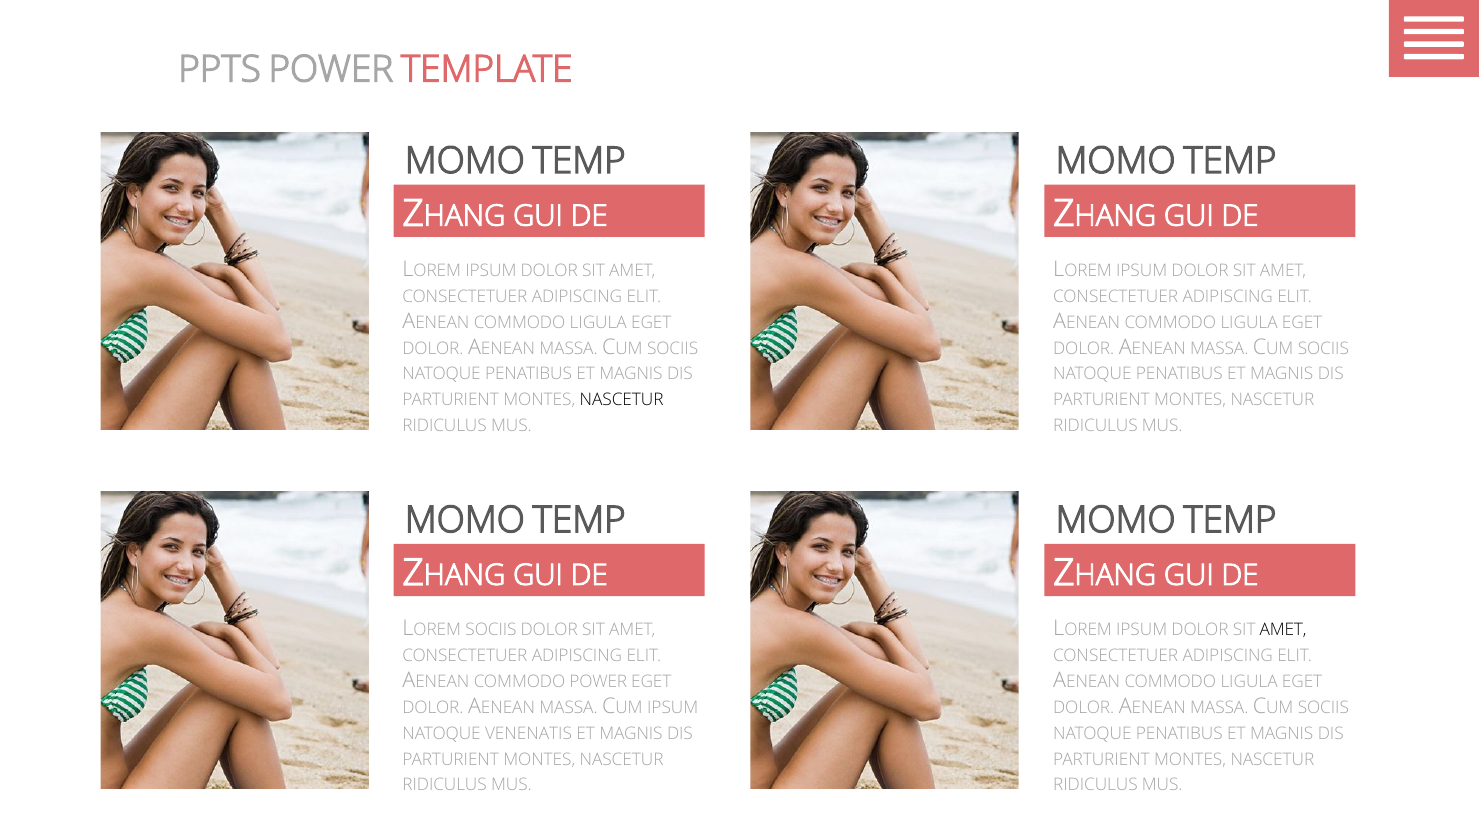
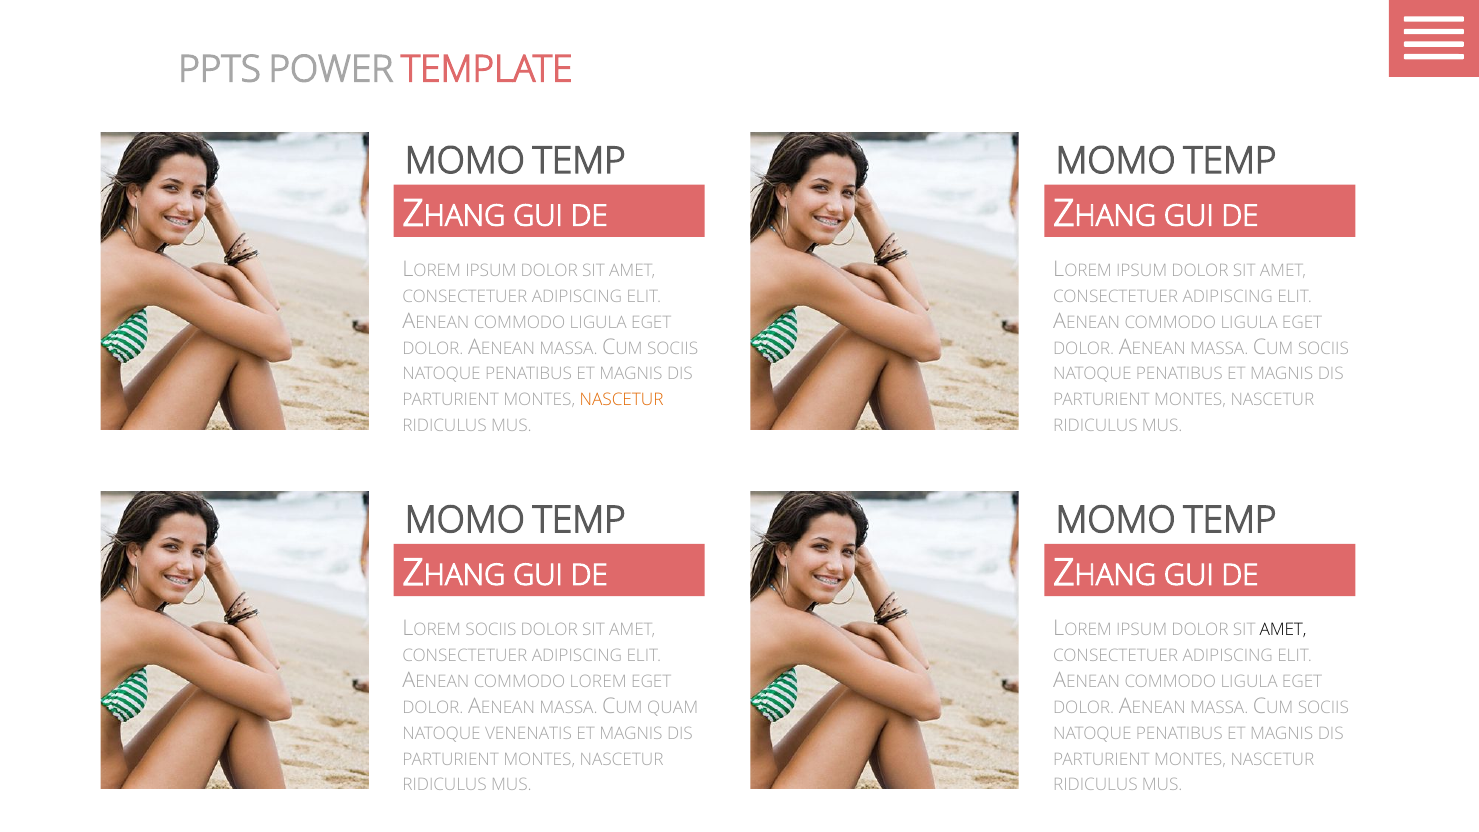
NASCETUR colour: black -> orange (622, 400)
COMMODO POWER: POWER -> LOREM (598, 682)
CUM IPSUM: IPSUM -> QUAM (673, 708)
